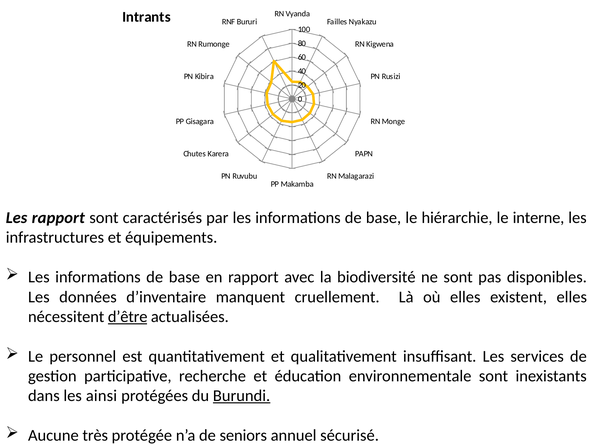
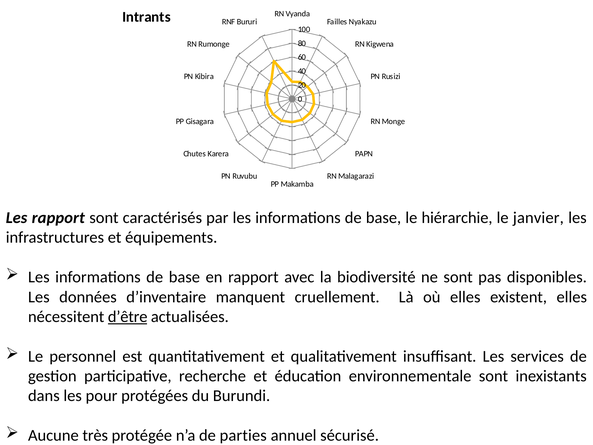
interne: interne -> janvier (538, 218)
ainsi: ainsi -> pour (102, 396)
Burundi underline: present -> none (242, 396)
seniors: seniors -> parties (243, 435)
